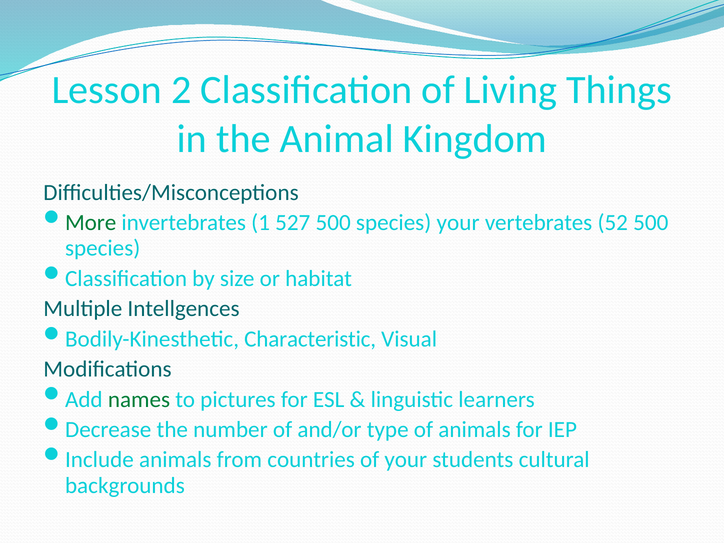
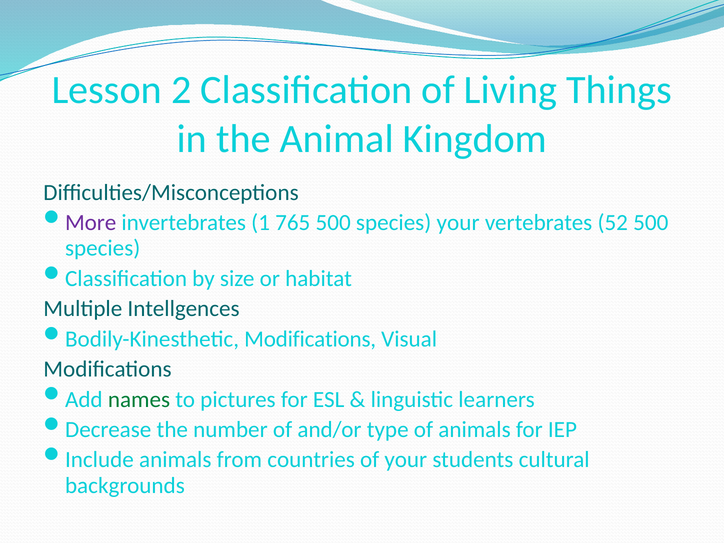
More colour: green -> purple (91, 223)
527: 527 -> 765 (293, 223)
Bodily-Kinesthetic Characteristic: Characteristic -> Modifications (310, 339)
